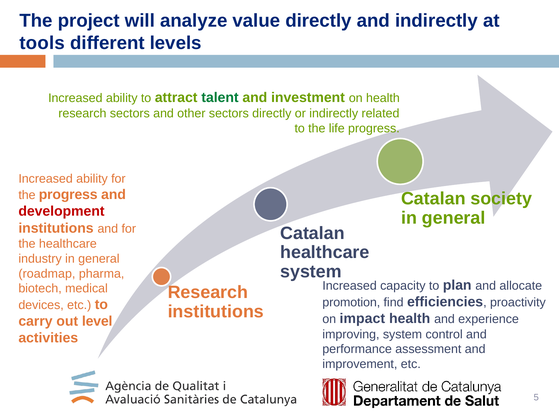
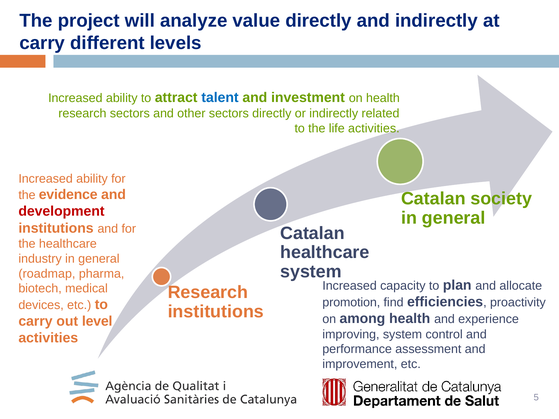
tools: tools -> carry (42, 43)
talent colour: green -> blue (220, 98)
life progress: progress -> activities (374, 128)
the progress: progress -> evidence (68, 195)
impact: impact -> among (362, 319)
